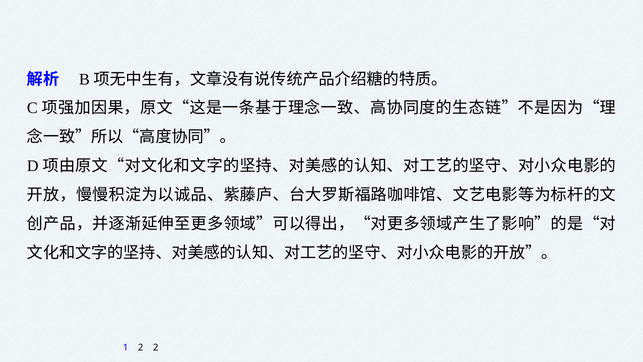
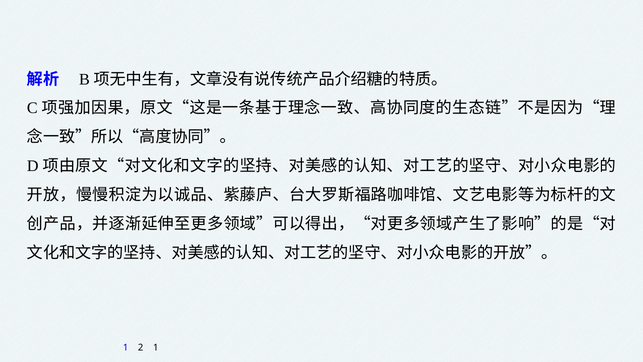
2 2: 2 -> 1 (156, 348)
